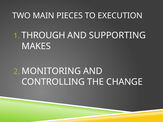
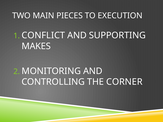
THROUGH: THROUGH -> CONFLICT (43, 35)
CHANGE: CHANGE -> CORNER (124, 82)
